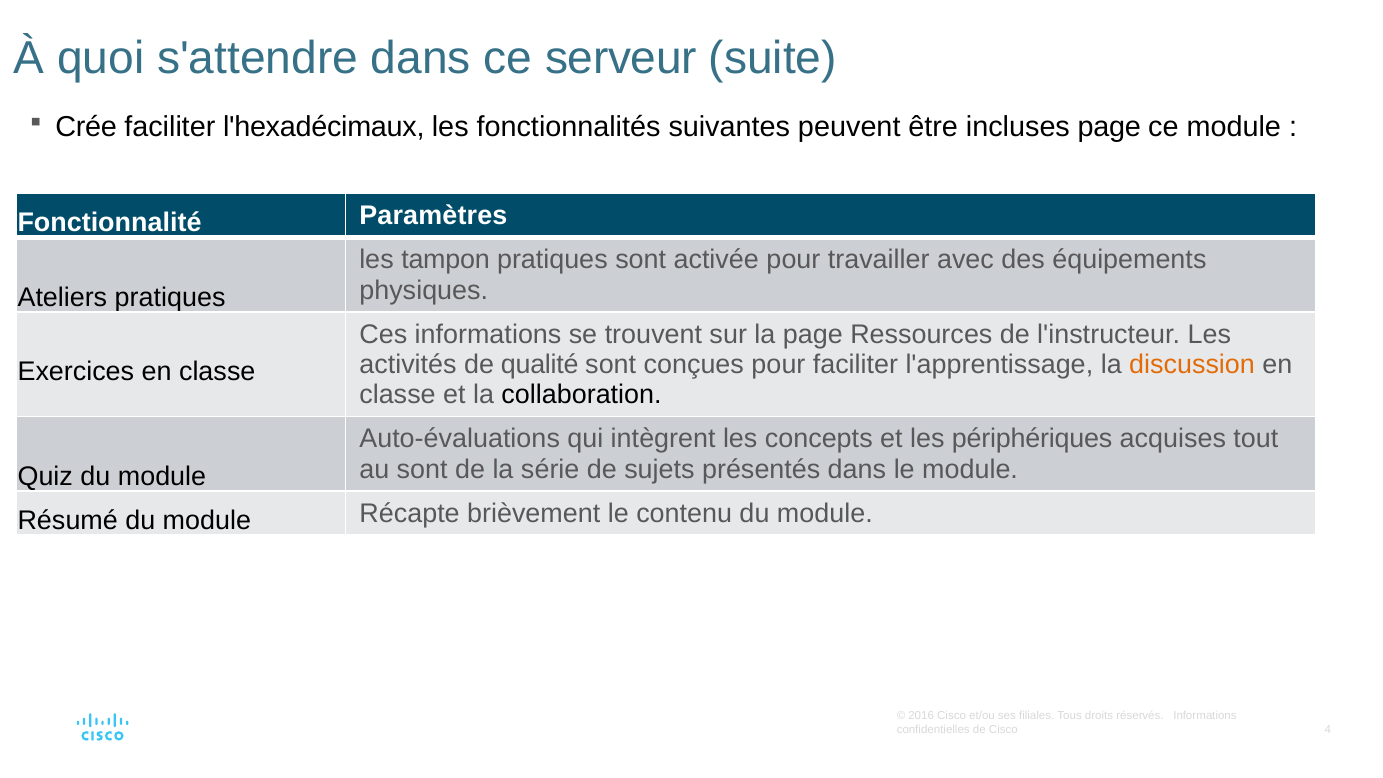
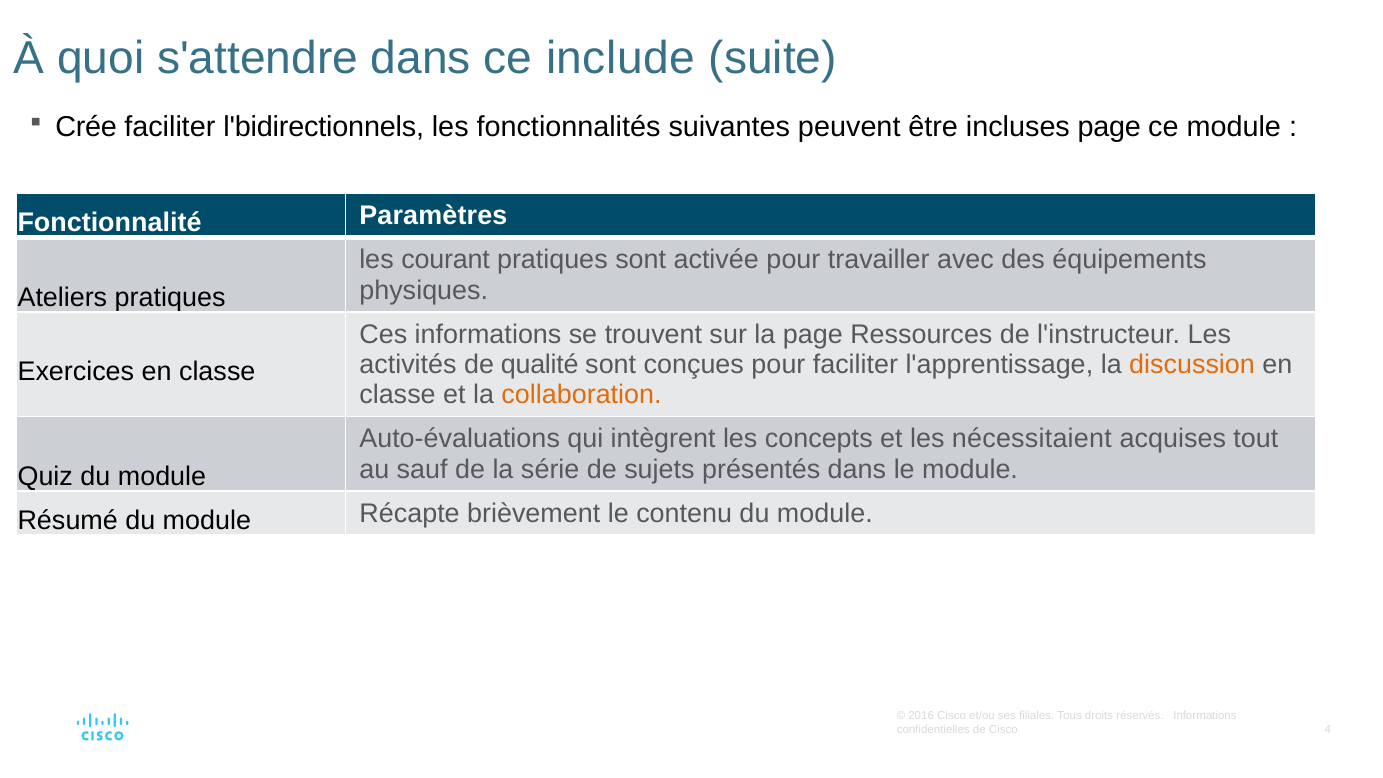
serveur: serveur -> include (620, 58)
l'hexadécimaux: l'hexadécimaux -> l'bidirectionnels (324, 127)
tampon: tampon -> courant (446, 260)
collaboration colour: black -> orange (582, 395)
périphériques: périphériques -> nécessitaient (1032, 439)
au sont: sont -> sauf (422, 469)
